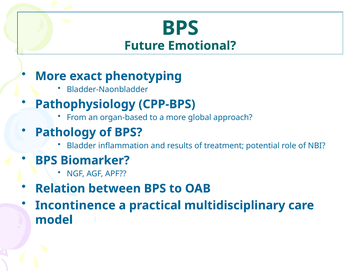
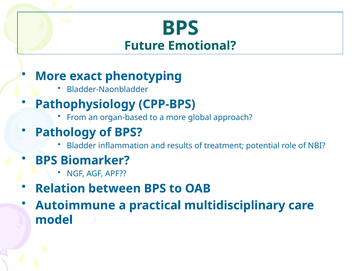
Incontinence: Incontinence -> Autoimmune (75, 205)
